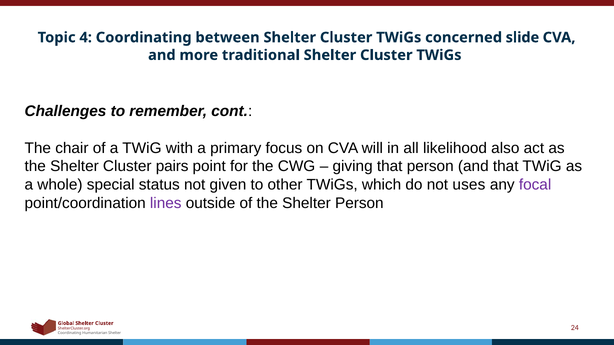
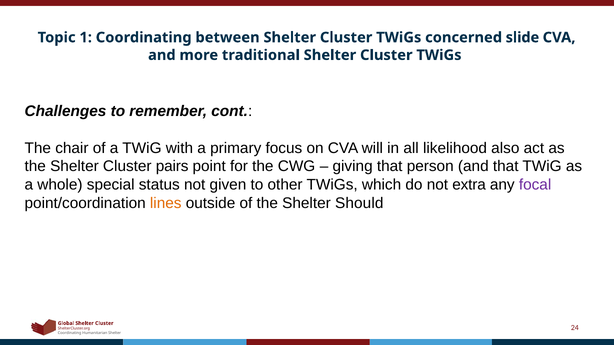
4: 4 -> 1 (86, 37)
uses: uses -> extra (469, 185)
lines colour: purple -> orange (166, 203)
Shelter Person: Person -> Should (359, 203)
